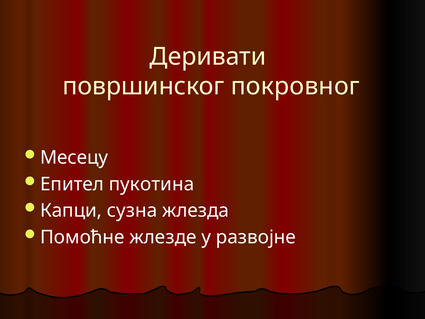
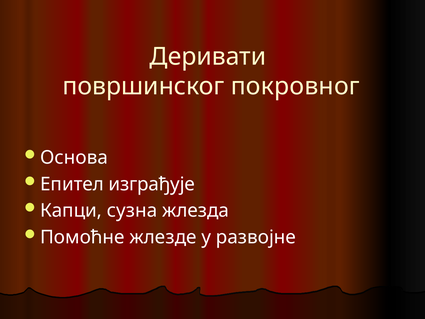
Месецу: Месецу -> Основа (74, 158)
пукотина: пукотина -> изграђује (152, 184)
